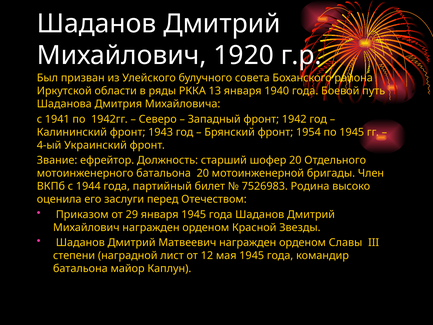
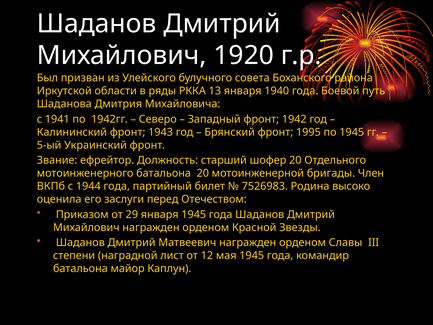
1954: 1954 -> 1995 (308, 132)
4-ый: 4-ый -> 5-ый (49, 145)
